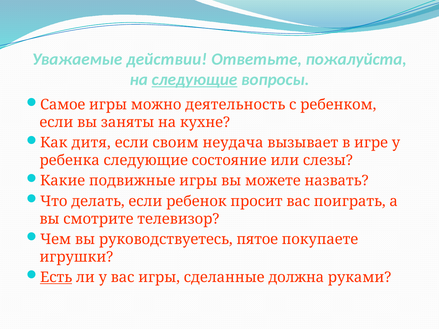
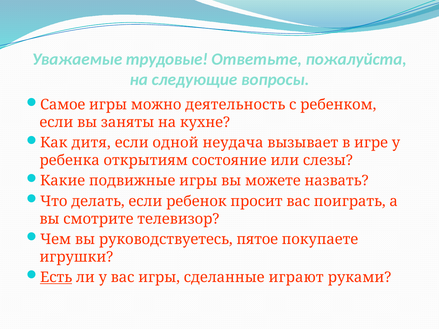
действии: действии -> трудовые (167, 59)
следующие underline: present -> none (194, 80)
своим: своим -> одной (176, 143)
ребенка следующие: следующие -> открытиям (146, 160)
должна: должна -> играют (296, 278)
